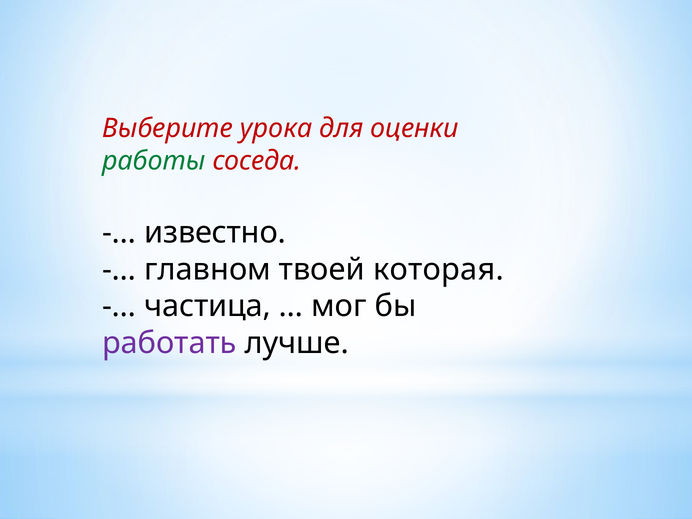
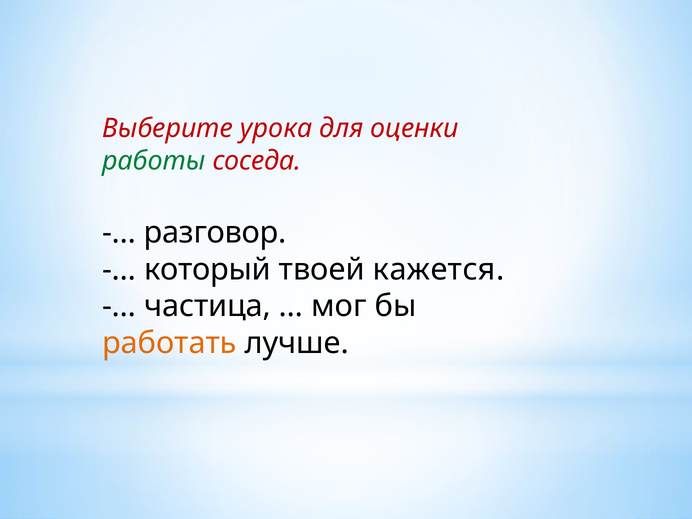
известно: известно -> разговор (215, 232)
главном: главном -> который (208, 269)
которая: которая -> кажется (439, 269)
работать colour: purple -> orange (169, 343)
